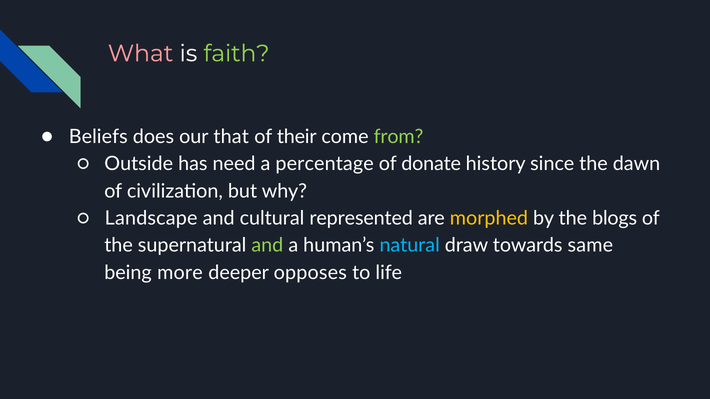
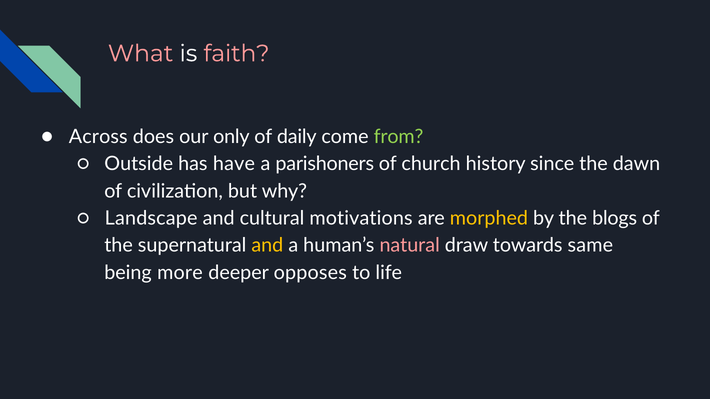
faith colour: light green -> pink (237, 54)
Beliefs: Beliefs -> Across (98, 137)
that: that -> only (231, 137)
their: their -> daily (297, 137)
need: need -> have (234, 164)
percentage: percentage -> parishoners (325, 164)
donate: donate -> church (431, 164)
represented: represented -> motivations (361, 218)
and colour: light green -> yellow (267, 246)
natural colour: light blue -> pink (410, 246)
